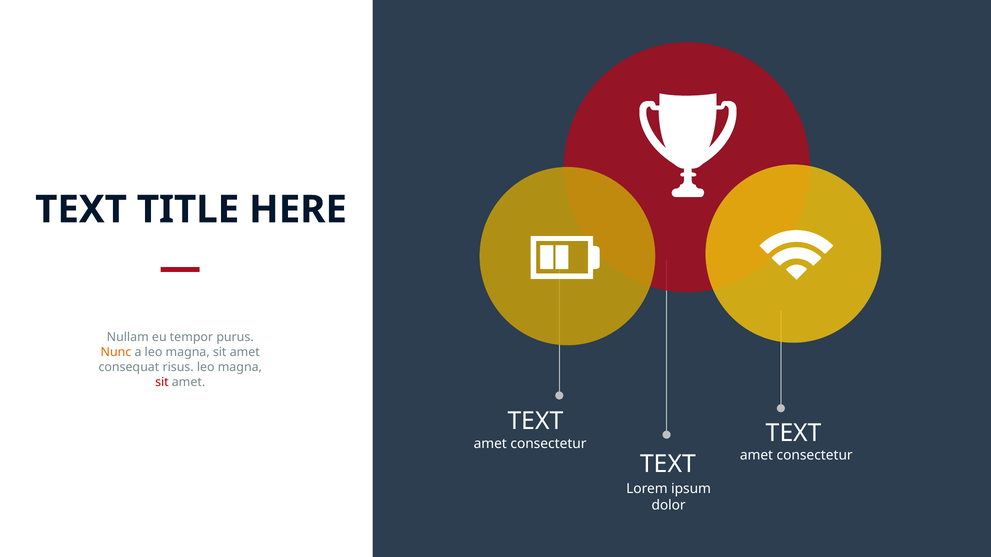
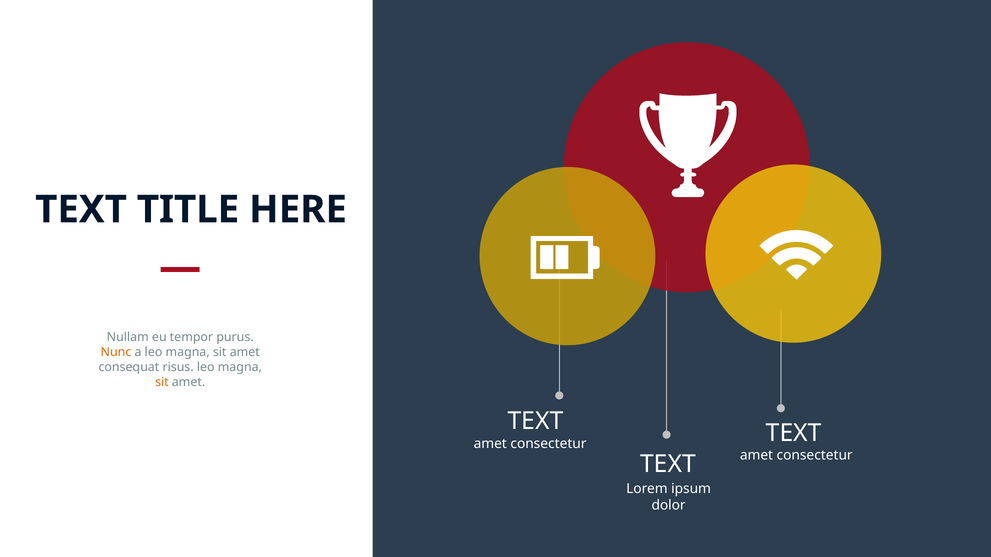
sit colour: red -> orange (162, 382)
